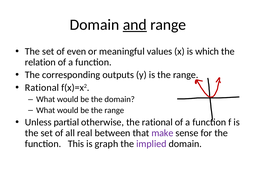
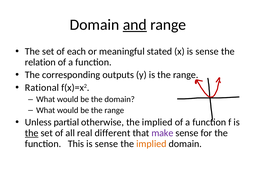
even: even -> each (77, 51)
values: values -> stated (160, 51)
x is which: which -> sense (207, 51)
otherwise the rational: rational -> implied (157, 122)
the underline: none -> present (32, 133)
between: between -> different (113, 133)
This is graph: graph -> sense (106, 144)
implied colour: purple -> orange (151, 144)
